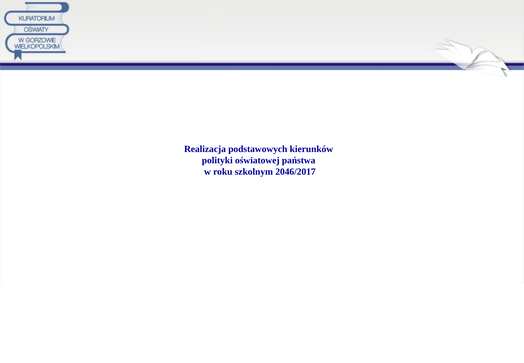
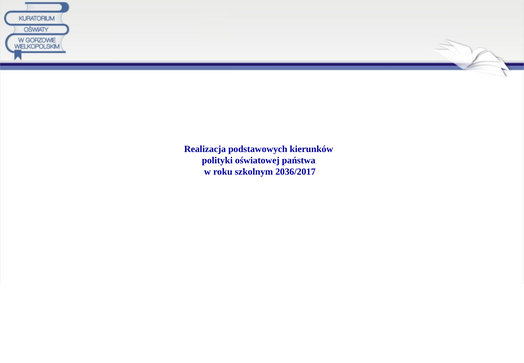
2046/2017: 2046/2017 -> 2036/2017 (296, 172)
